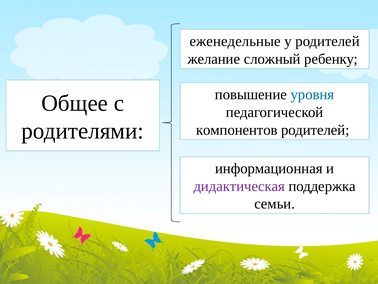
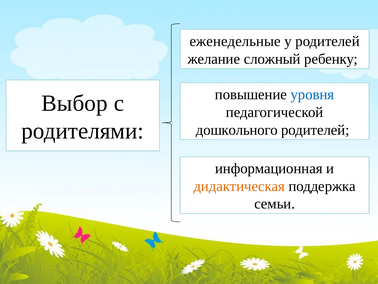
Общее: Общее -> Выбор (75, 103)
компонентов: компонентов -> дошкольного (237, 130)
дидактическая colour: purple -> orange (239, 186)
